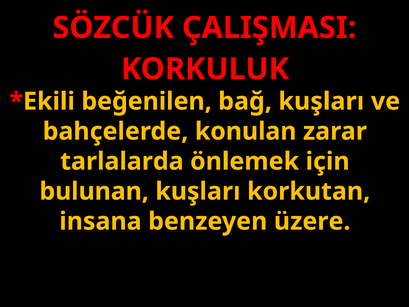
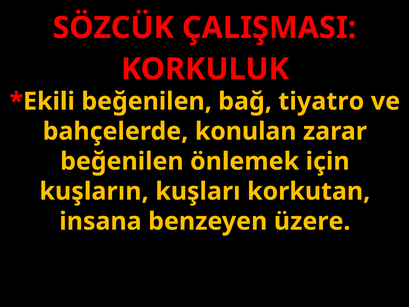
bağ kuşları: kuşları -> tiyatro (321, 101)
tarlalarda: tarlalarda -> beğenilen (122, 161)
bulunan: bulunan -> kuşların (94, 191)
